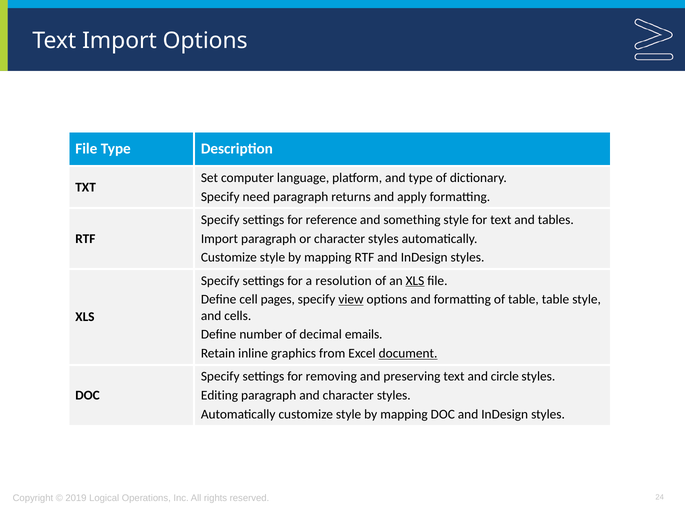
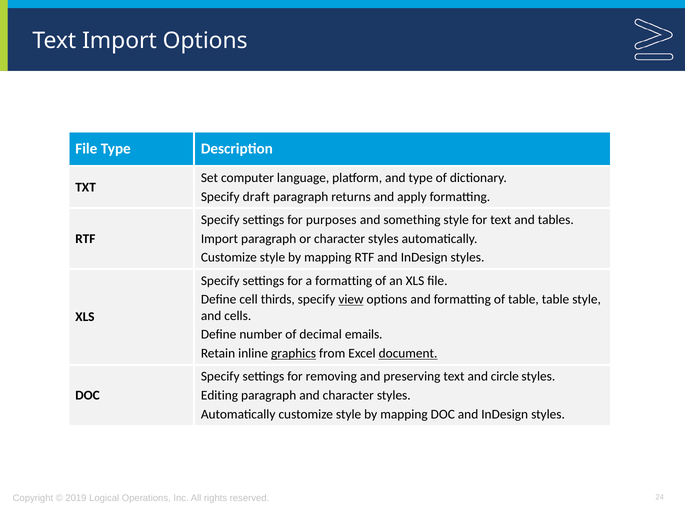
need: need -> draft (256, 197)
reference: reference -> purposes (331, 220)
a resolution: resolution -> formatting (344, 280)
XLS underline: present -> none (415, 280)
pages: pages -> thirds (278, 299)
graphics underline: none -> present (294, 353)
